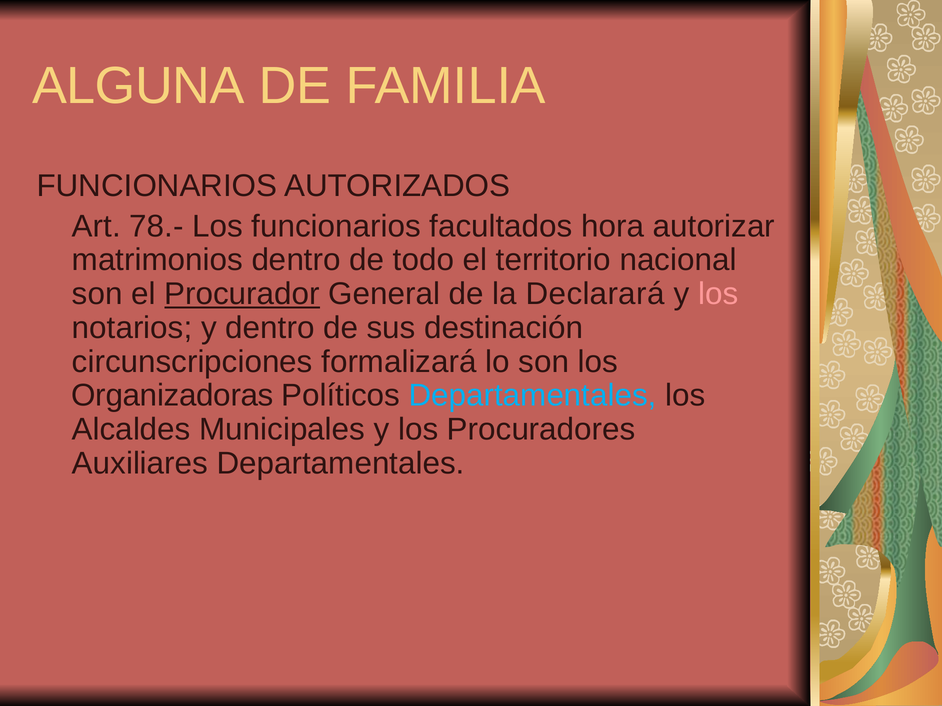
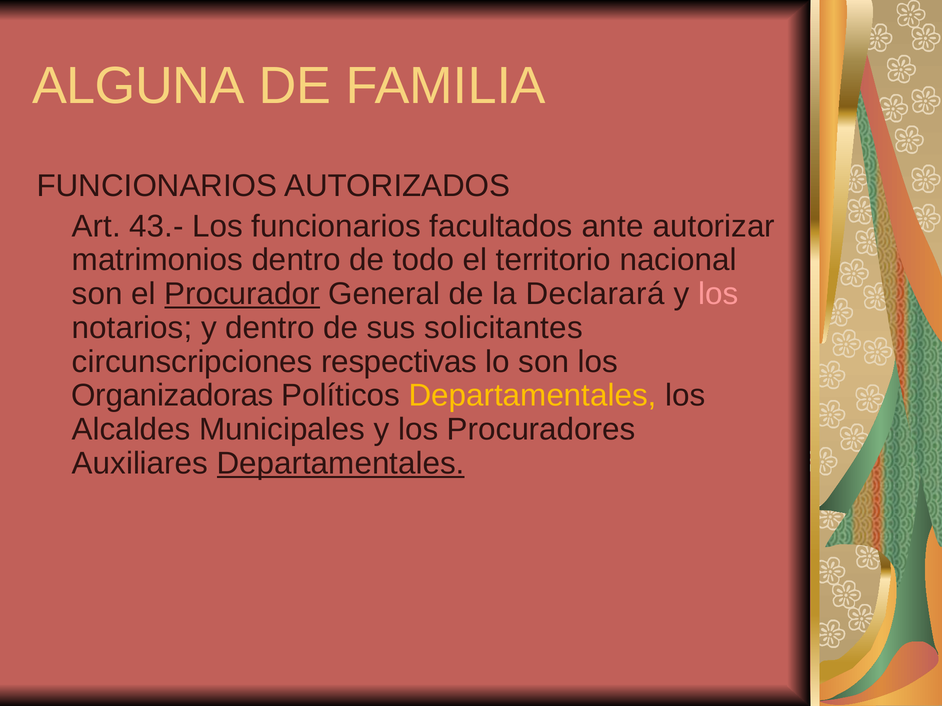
78.-: 78.- -> 43.- (156, 226)
hora: hora -> ante (613, 226)
destinación: destinación -> solicitantes (504, 328)
formalizará: formalizará -> respectivas (399, 362)
Departamentales colour: light blue -> yellow (533, 396)
Departamentales underline: none -> present (341, 464)
